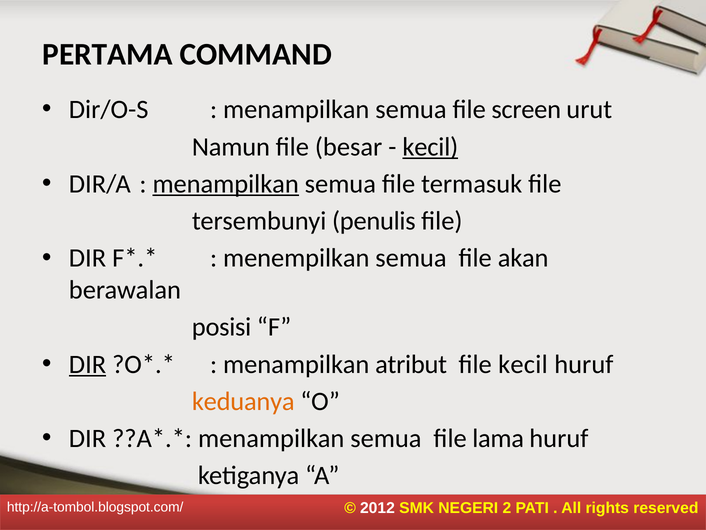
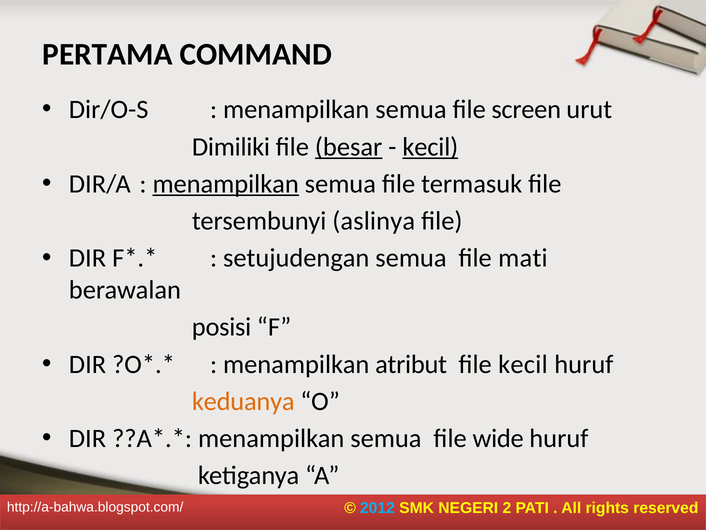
Namun: Namun -> Dimiliki (231, 147)
besar underline: none -> present (349, 147)
penulis: penulis -> aslinya (374, 221)
menempilkan: menempilkan -> setujudengan (296, 258)
akan: akan -> mati (523, 258)
DIR underline: present -> none (87, 364)
lama: lama -> wide (498, 438)
http://a-tombol.blogspot.com/: http://a-tombol.blogspot.com/ -> http://a-bahwa.blogspot.com/ (95, 507)
2012 colour: white -> light blue (377, 508)
